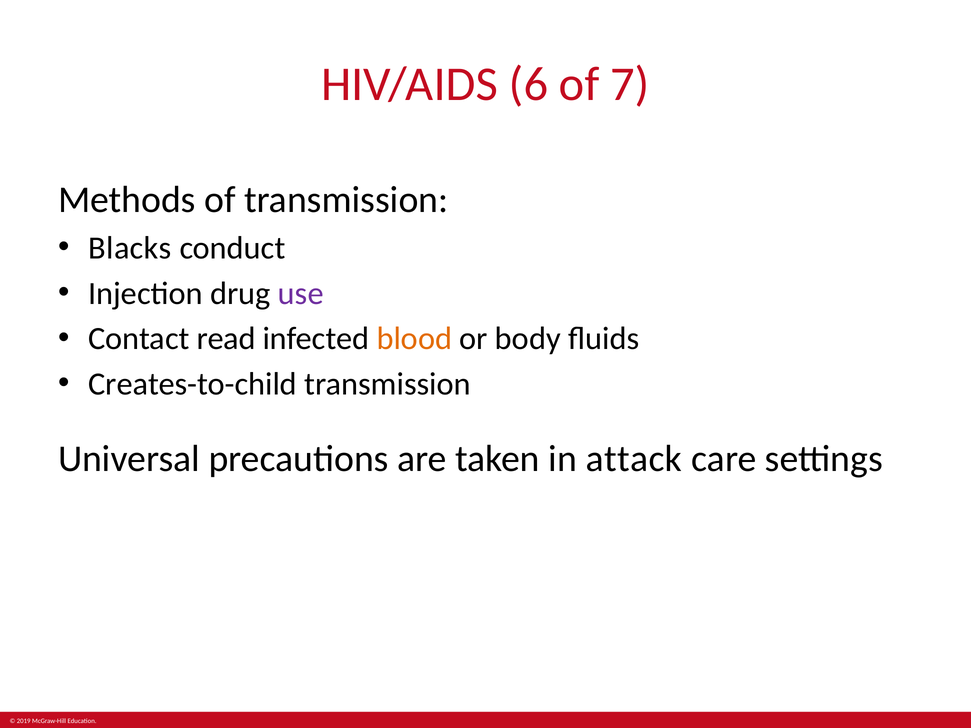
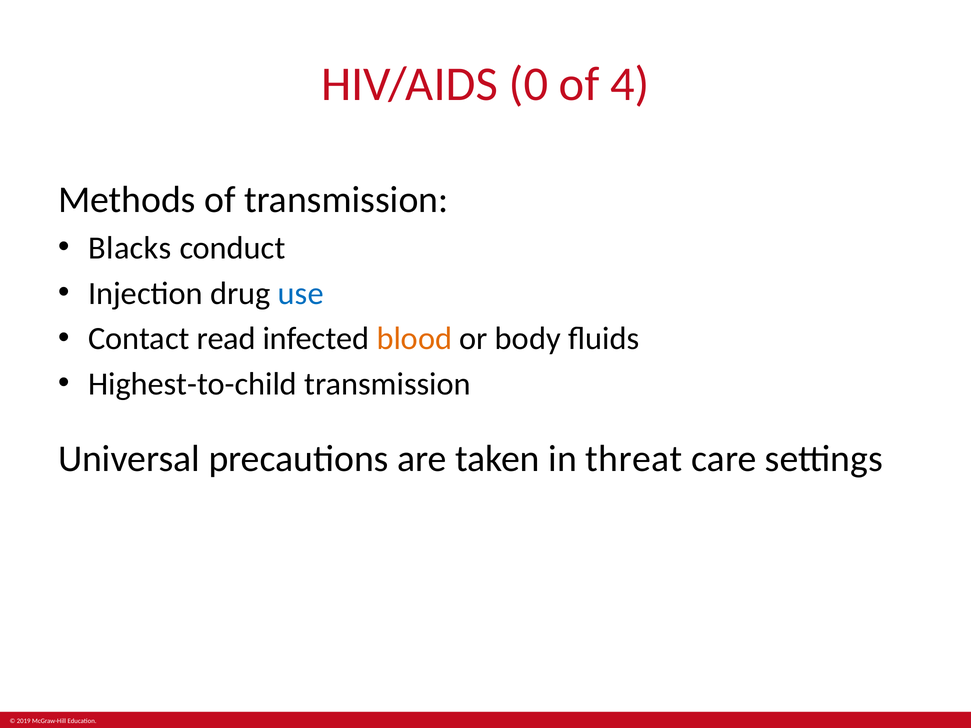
6: 6 -> 0 (529, 84)
7: 7 -> 4 (630, 84)
use colour: purple -> blue (301, 293)
Creates-to-child: Creates-to-child -> Highest-to-child (193, 384)
attack: attack -> threat (634, 459)
